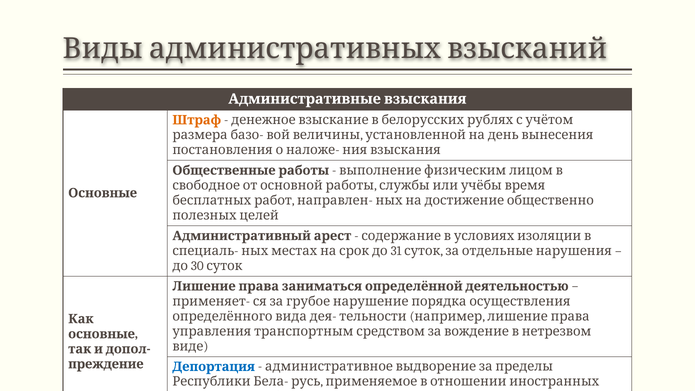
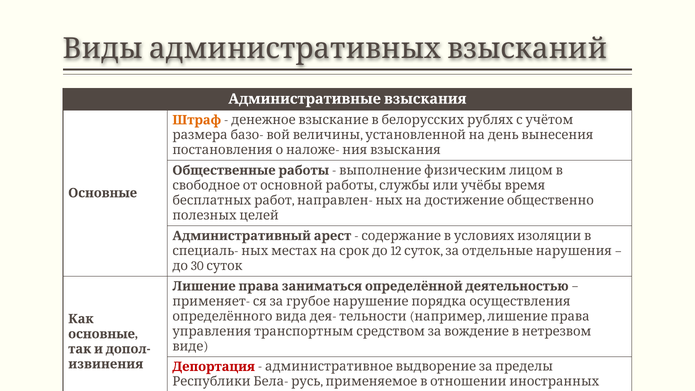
31: 31 -> 12 (396, 251)
преждение: преждение -> извинения (106, 364)
Депортация colour: blue -> red (214, 367)
